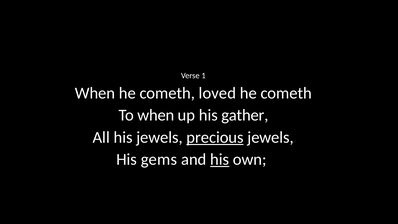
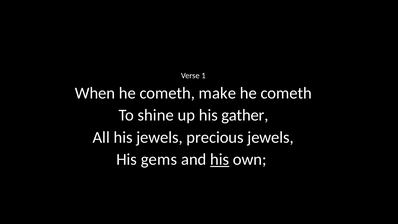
loved: loved -> make (217, 93)
To when: when -> shine (156, 115)
precious underline: present -> none (215, 137)
